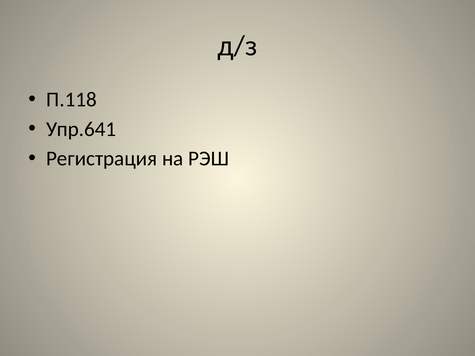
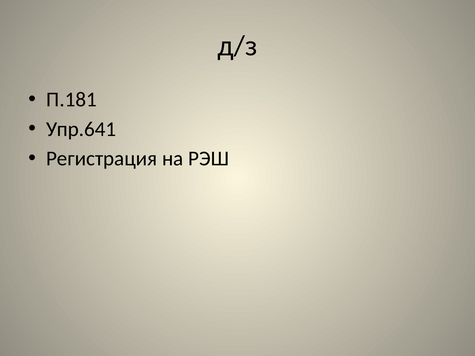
П.118: П.118 -> П.181 (72, 100)
